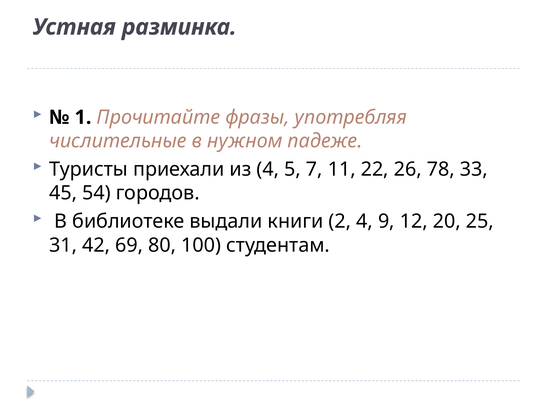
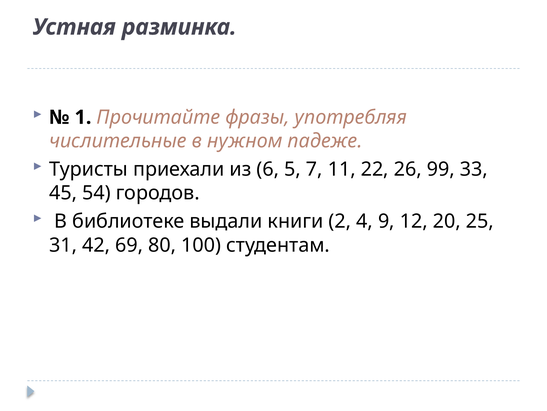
из 4: 4 -> 6 (268, 169)
78: 78 -> 99 (441, 169)
